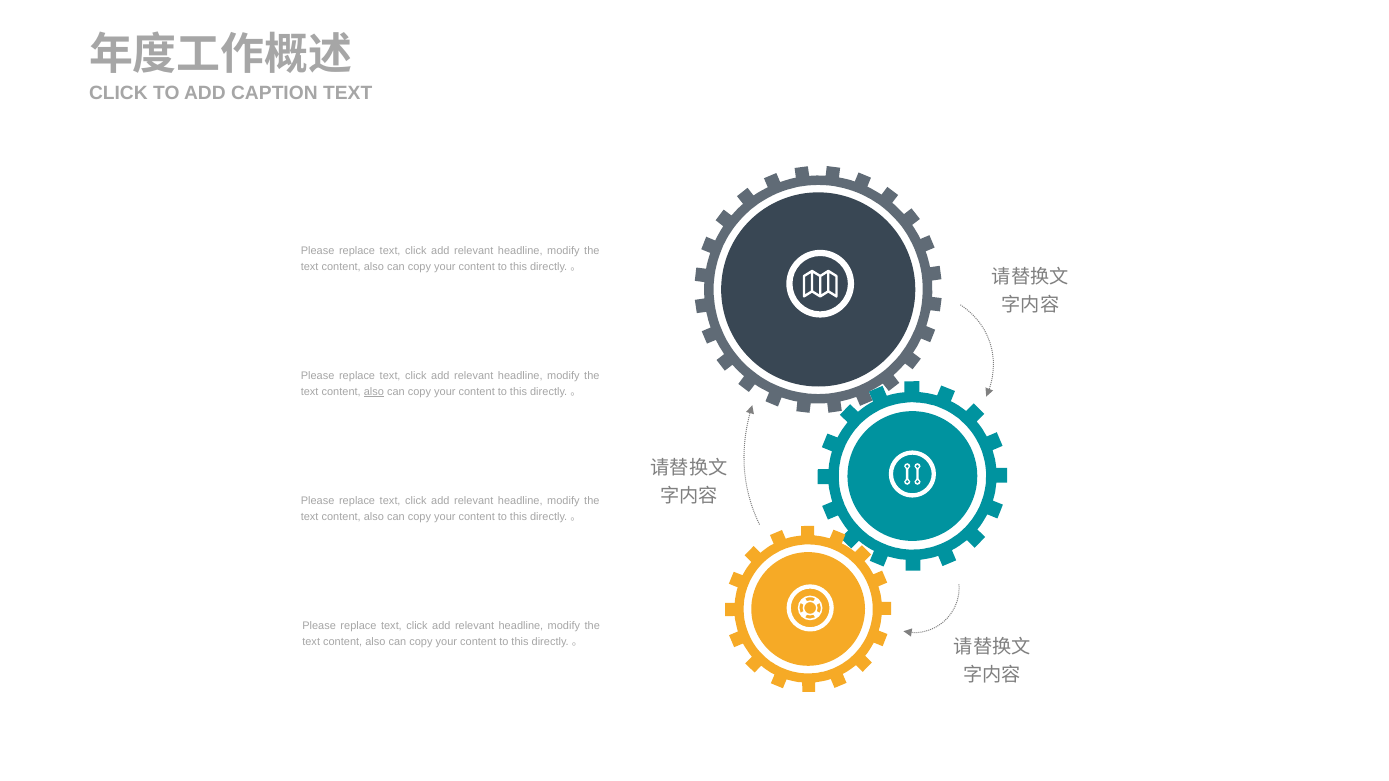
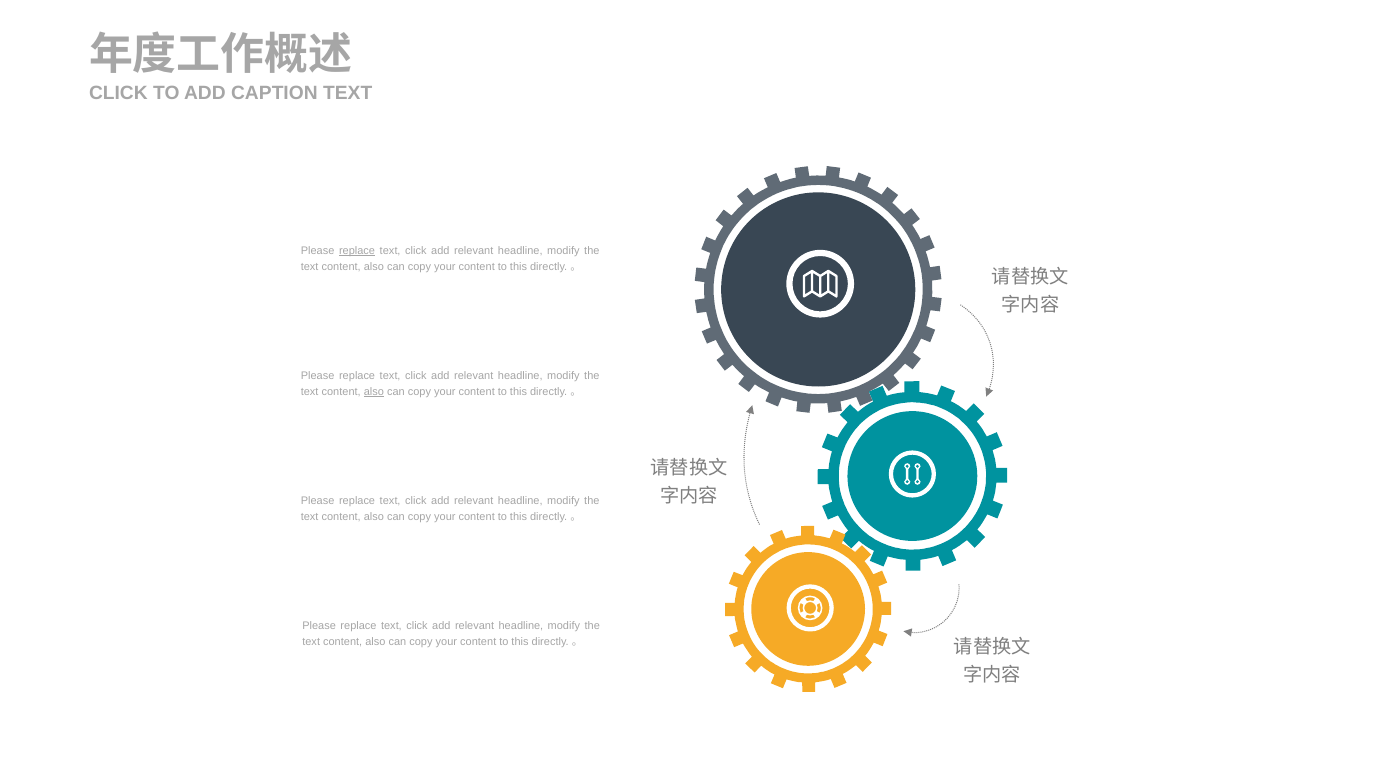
replace underline: none -> present (357, 251)
